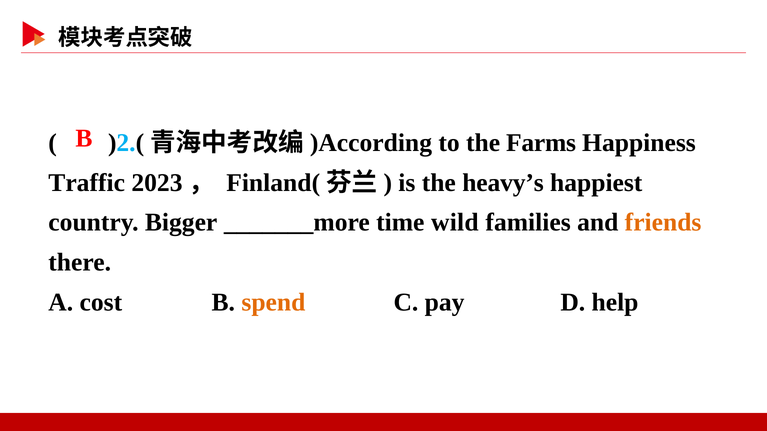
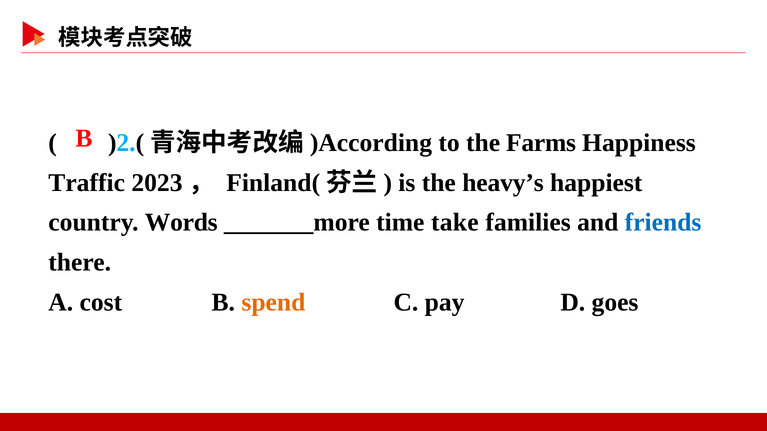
Bigger: Bigger -> Words (181, 223)
wild: wild -> take (455, 223)
friends colour: orange -> blue (663, 223)
help: help -> goes (615, 303)
